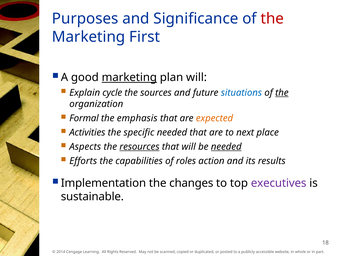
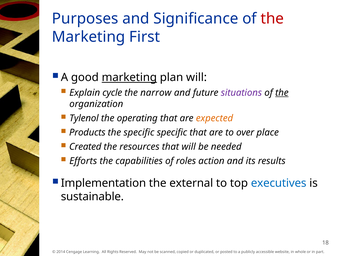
sources: sources -> narrow (156, 93)
situations colour: blue -> purple (241, 93)
Formal: Formal -> Tylenol (84, 118)
emphasis: emphasis -> operating (137, 118)
Activities: Activities -> Products (87, 132)
specific needed: needed -> specific (172, 132)
next: next -> over (245, 132)
Aspects: Aspects -> Created (85, 147)
resources underline: present -> none (139, 147)
needed underline: present -> none (226, 147)
changes: changes -> external (191, 183)
executives colour: purple -> blue (279, 183)
